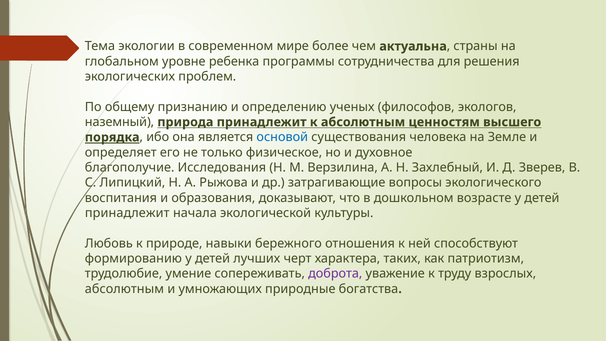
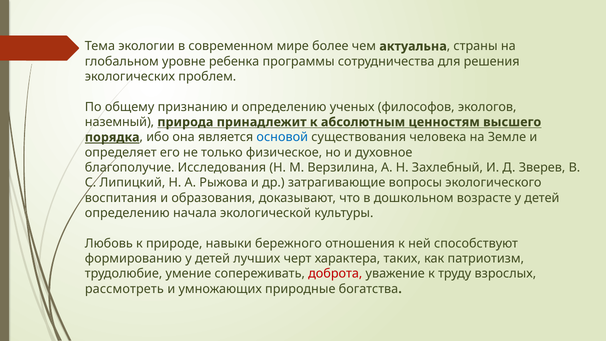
принадлежит: принадлежит -> определению (127, 213)
доброта colour: purple -> red (335, 274)
абсолютным: абсолютным -> рассмотреть (124, 289)
